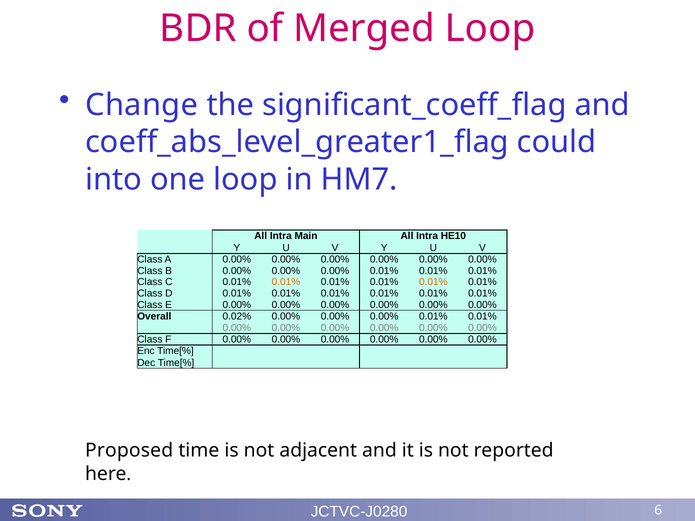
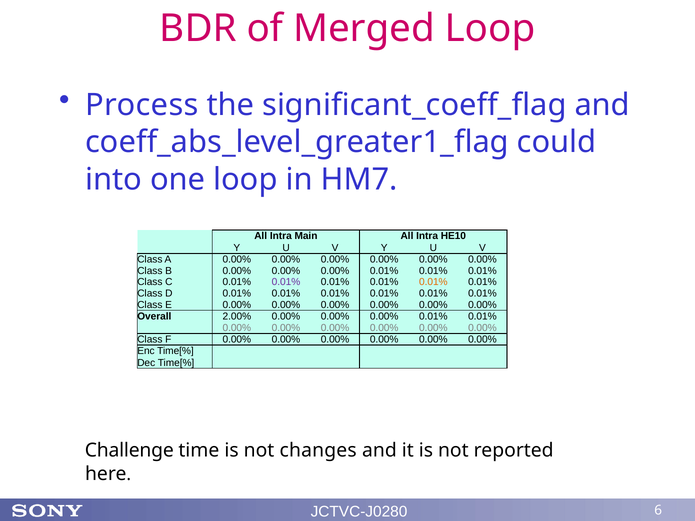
Change: Change -> Process (142, 105)
0.01% colour: orange -> purple (286, 282)
0.02%: 0.02% -> 2.00% (237, 316)
Proposed: Proposed -> Challenge (129, 451)
adjacent: adjacent -> changes (318, 451)
